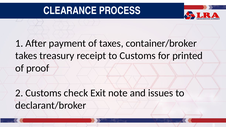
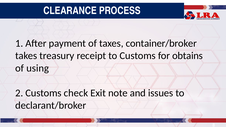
printed: printed -> obtains (188, 56)
proof: proof -> using (38, 68)
